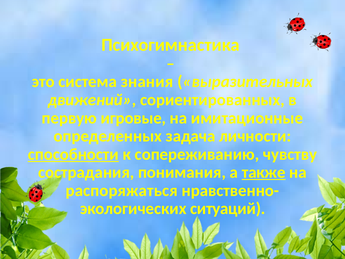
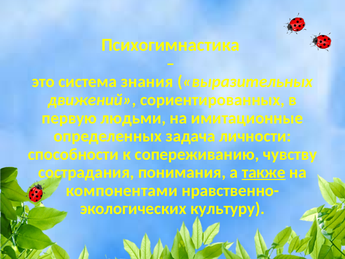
игровые: игровые -> людьми (133, 118)
способности underline: present -> none (73, 154)
распоряжаться: распоряжаться -> компонентами (122, 190)
ситуаций: ситуаций -> культуру (228, 208)
